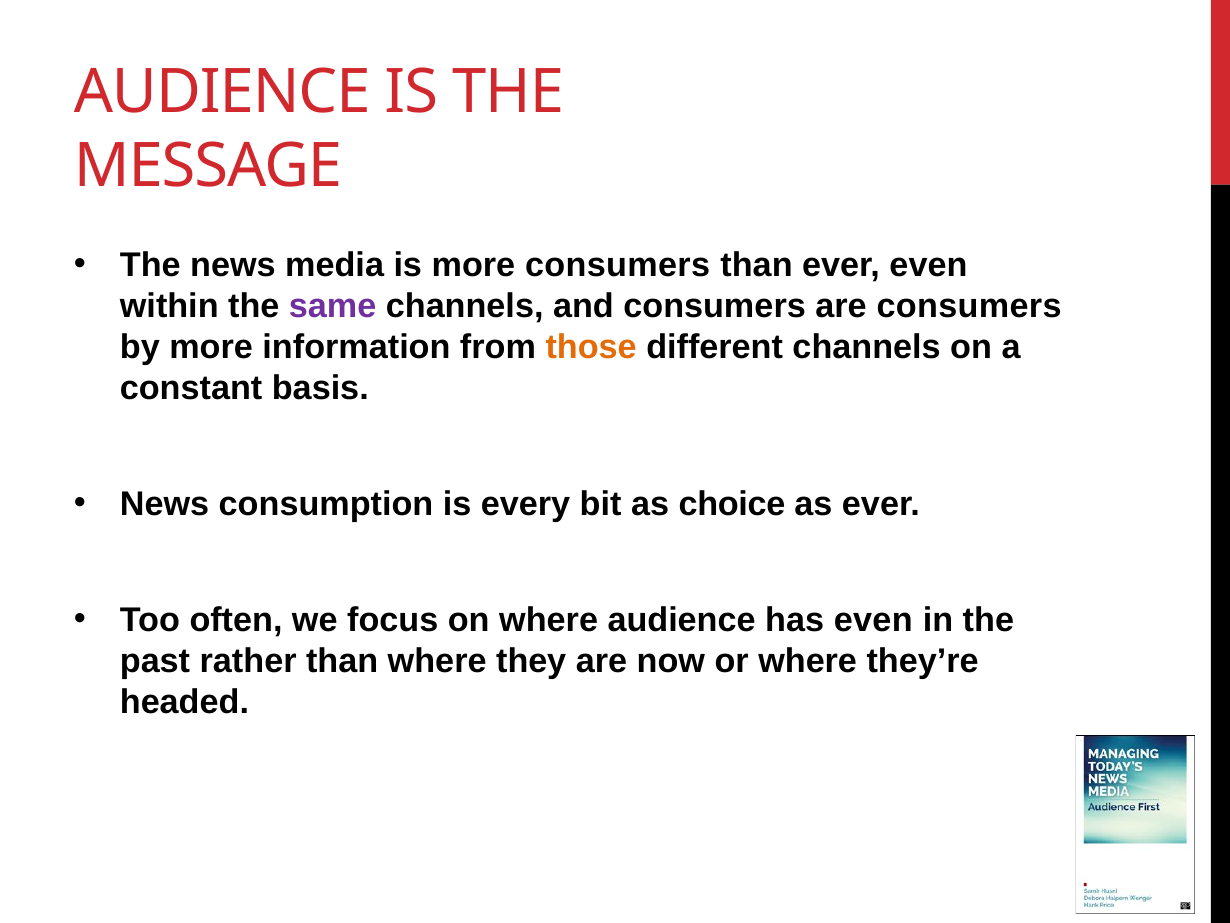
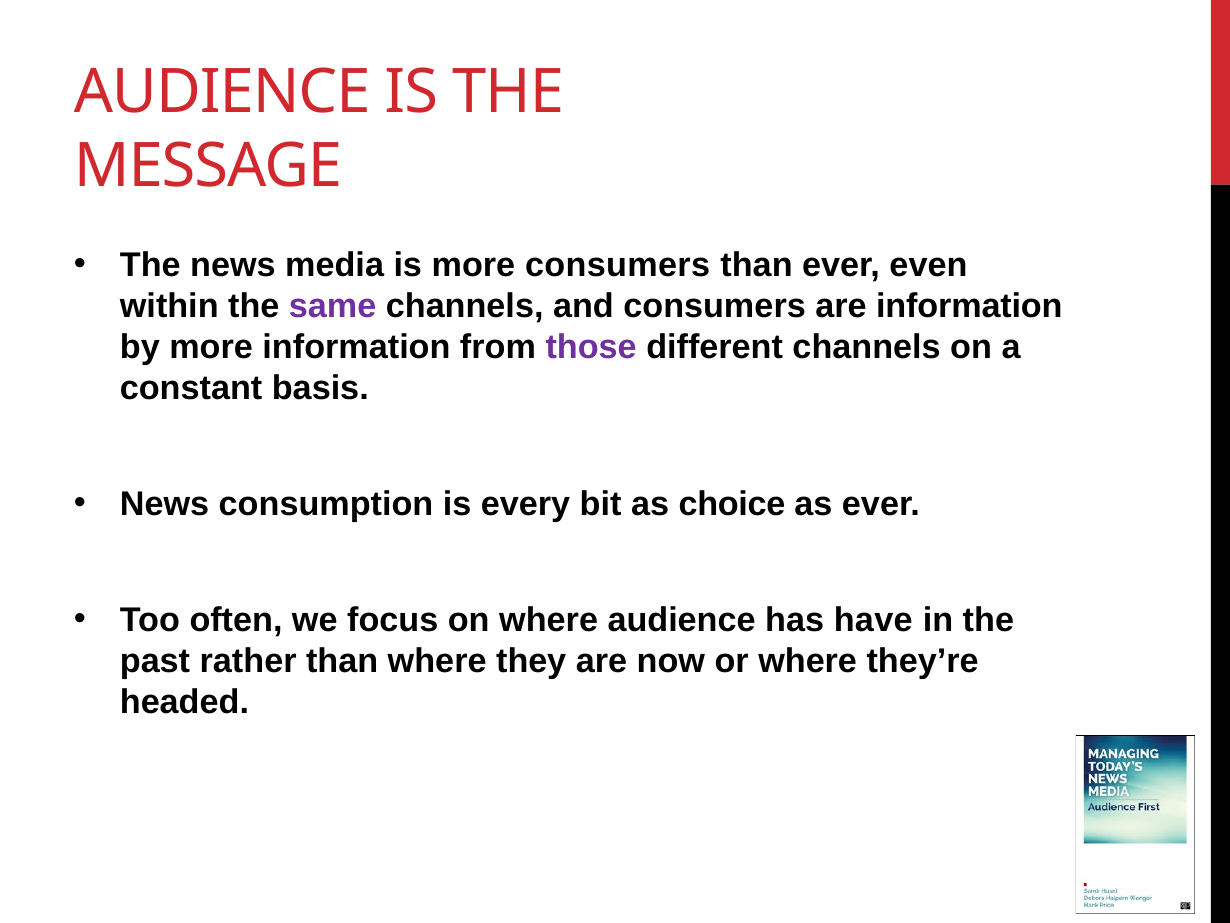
are consumers: consumers -> information (969, 306)
those colour: orange -> purple (591, 347)
has even: even -> have (873, 620)
